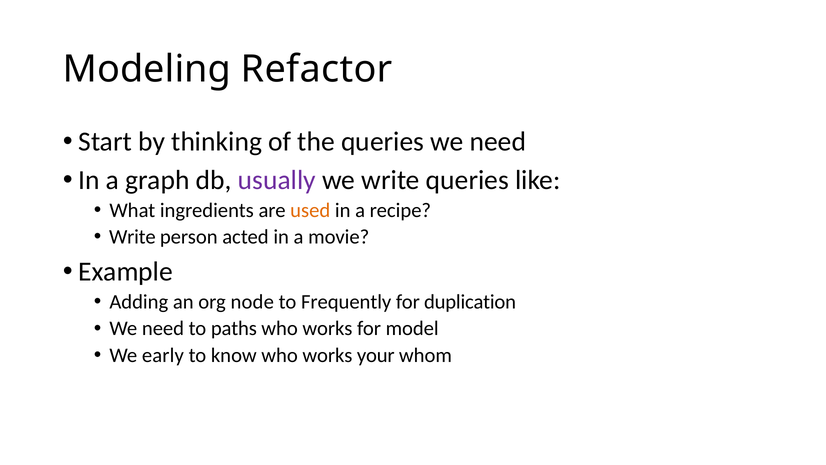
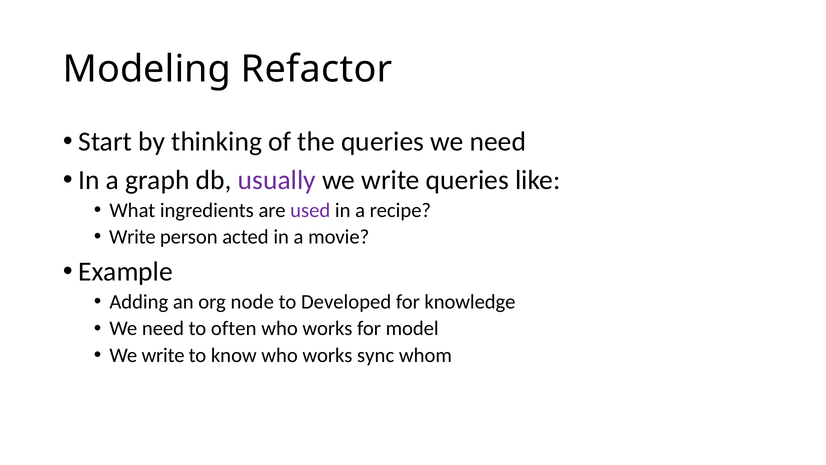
used colour: orange -> purple (310, 210)
Frequently: Frequently -> Developed (346, 302)
duplication: duplication -> knowledge (470, 302)
paths: paths -> often (234, 328)
early: early -> write (163, 355)
your: your -> sync (376, 355)
